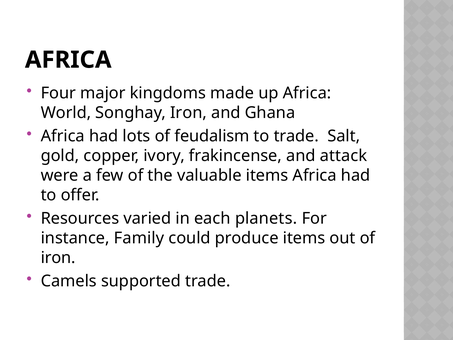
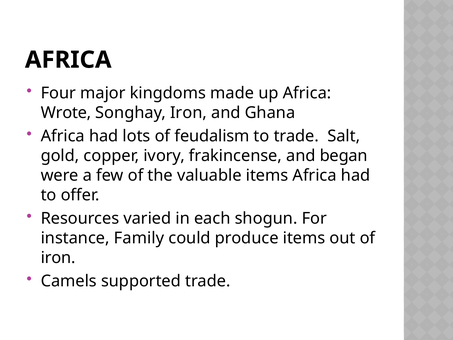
World: World -> Wrote (66, 113)
attack: attack -> began (344, 156)
planets: planets -> shogun (266, 218)
